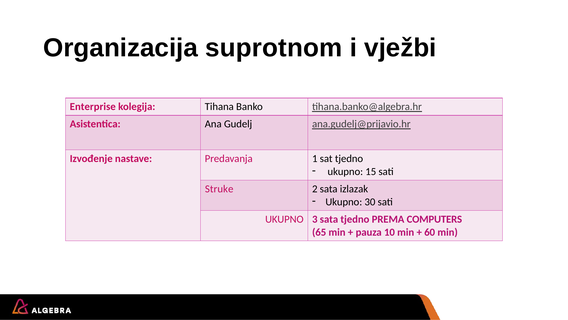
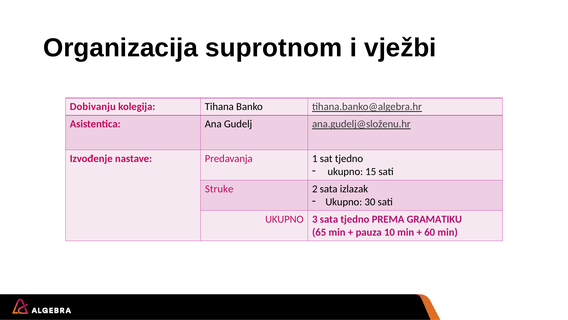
Enterprise: Enterprise -> Dobivanju (93, 107)
ana.gudelj@prijavio.hr: ana.gudelj@prijavio.hr -> ana.gudelj@složenu.hr (361, 124)
COMPUTERS: COMPUTERS -> GRAMATIKU (434, 219)
